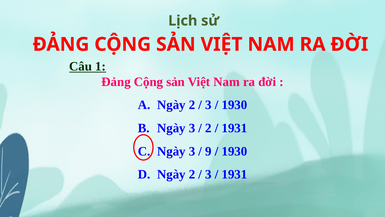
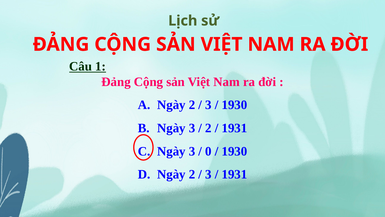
9: 9 -> 0 (208, 151)
